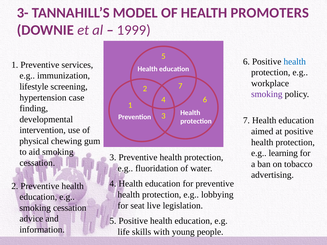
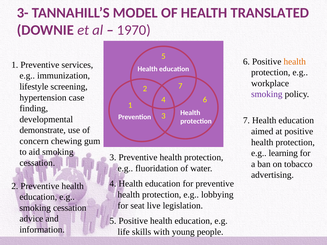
PROMOTERS: PROMOTERS -> TRANSLATED (270, 13)
1999: 1999 -> 1970 (134, 30)
health colour: blue -> orange (295, 62)
intervention: intervention -> demonstrate (43, 130)
physical: physical -> concern (34, 141)
